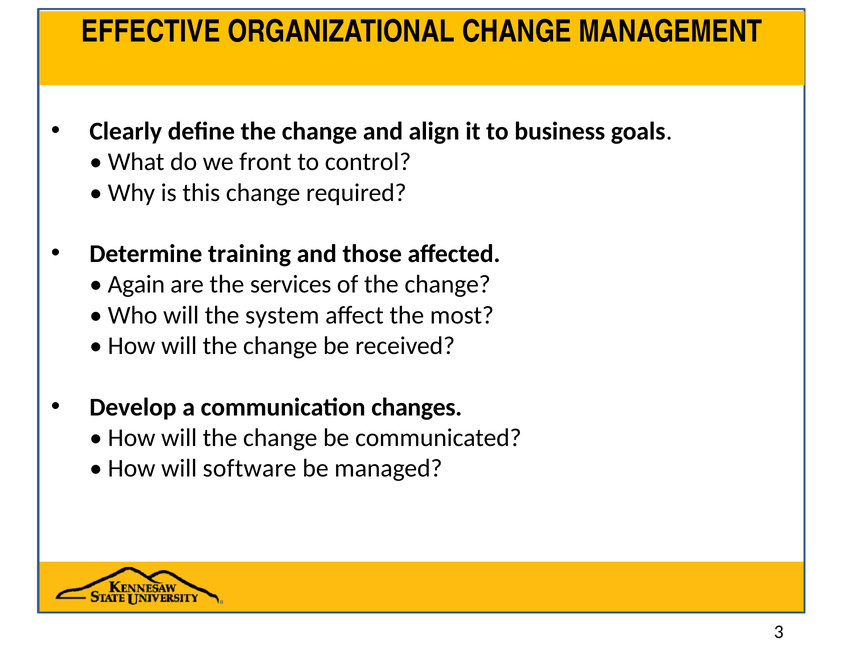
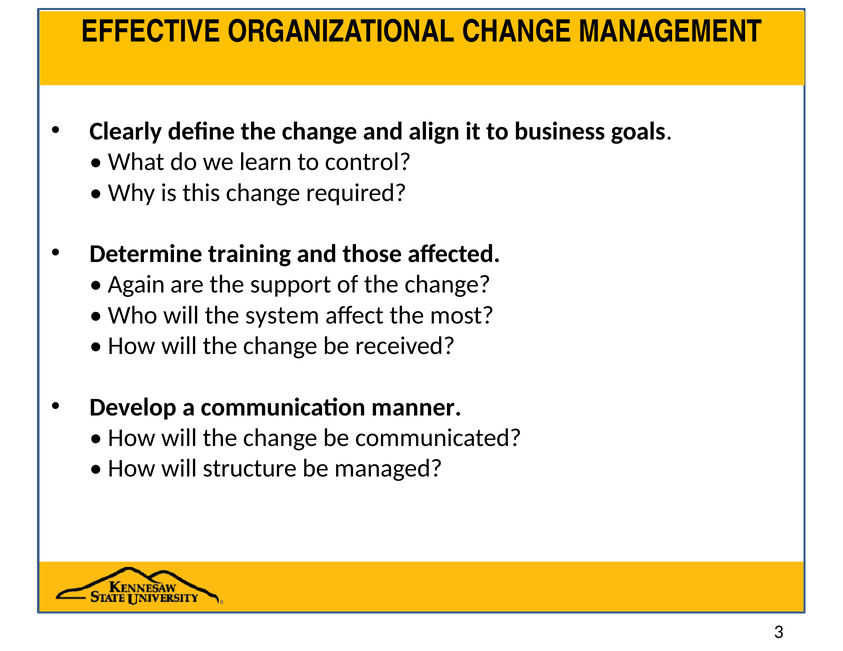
front: front -> learn (266, 162)
services: services -> support (291, 285)
changes: changes -> manner (417, 407)
software: software -> structure (250, 469)
